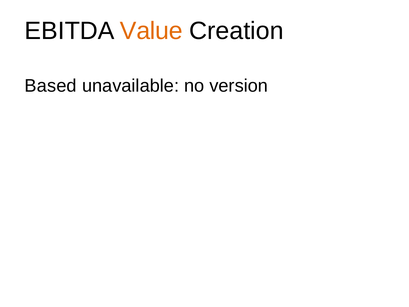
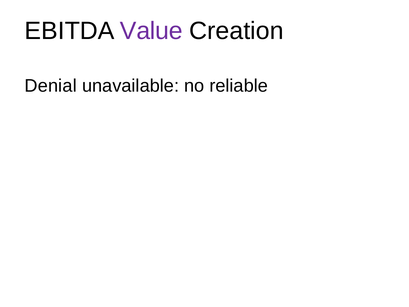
Value colour: orange -> purple (151, 31)
Based: Based -> Denial (51, 86)
version: version -> reliable (239, 86)
